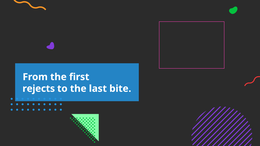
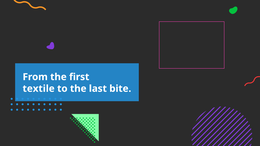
rejects: rejects -> textile (39, 89)
